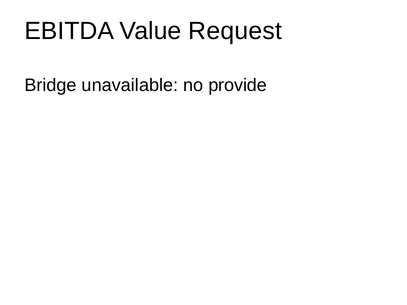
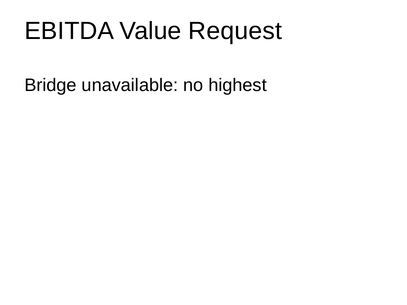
provide: provide -> highest (238, 85)
